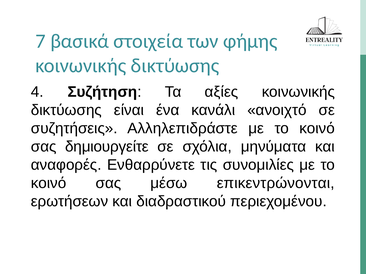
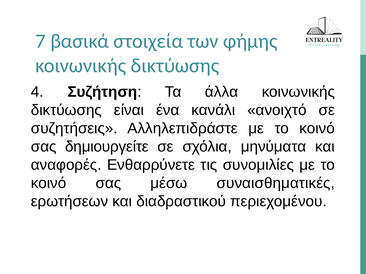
αξίες: αξίες -> άλλα (221, 92)
επικεντρώνονται: επικεντρώνονται -> συναισθηματικές (276, 183)
